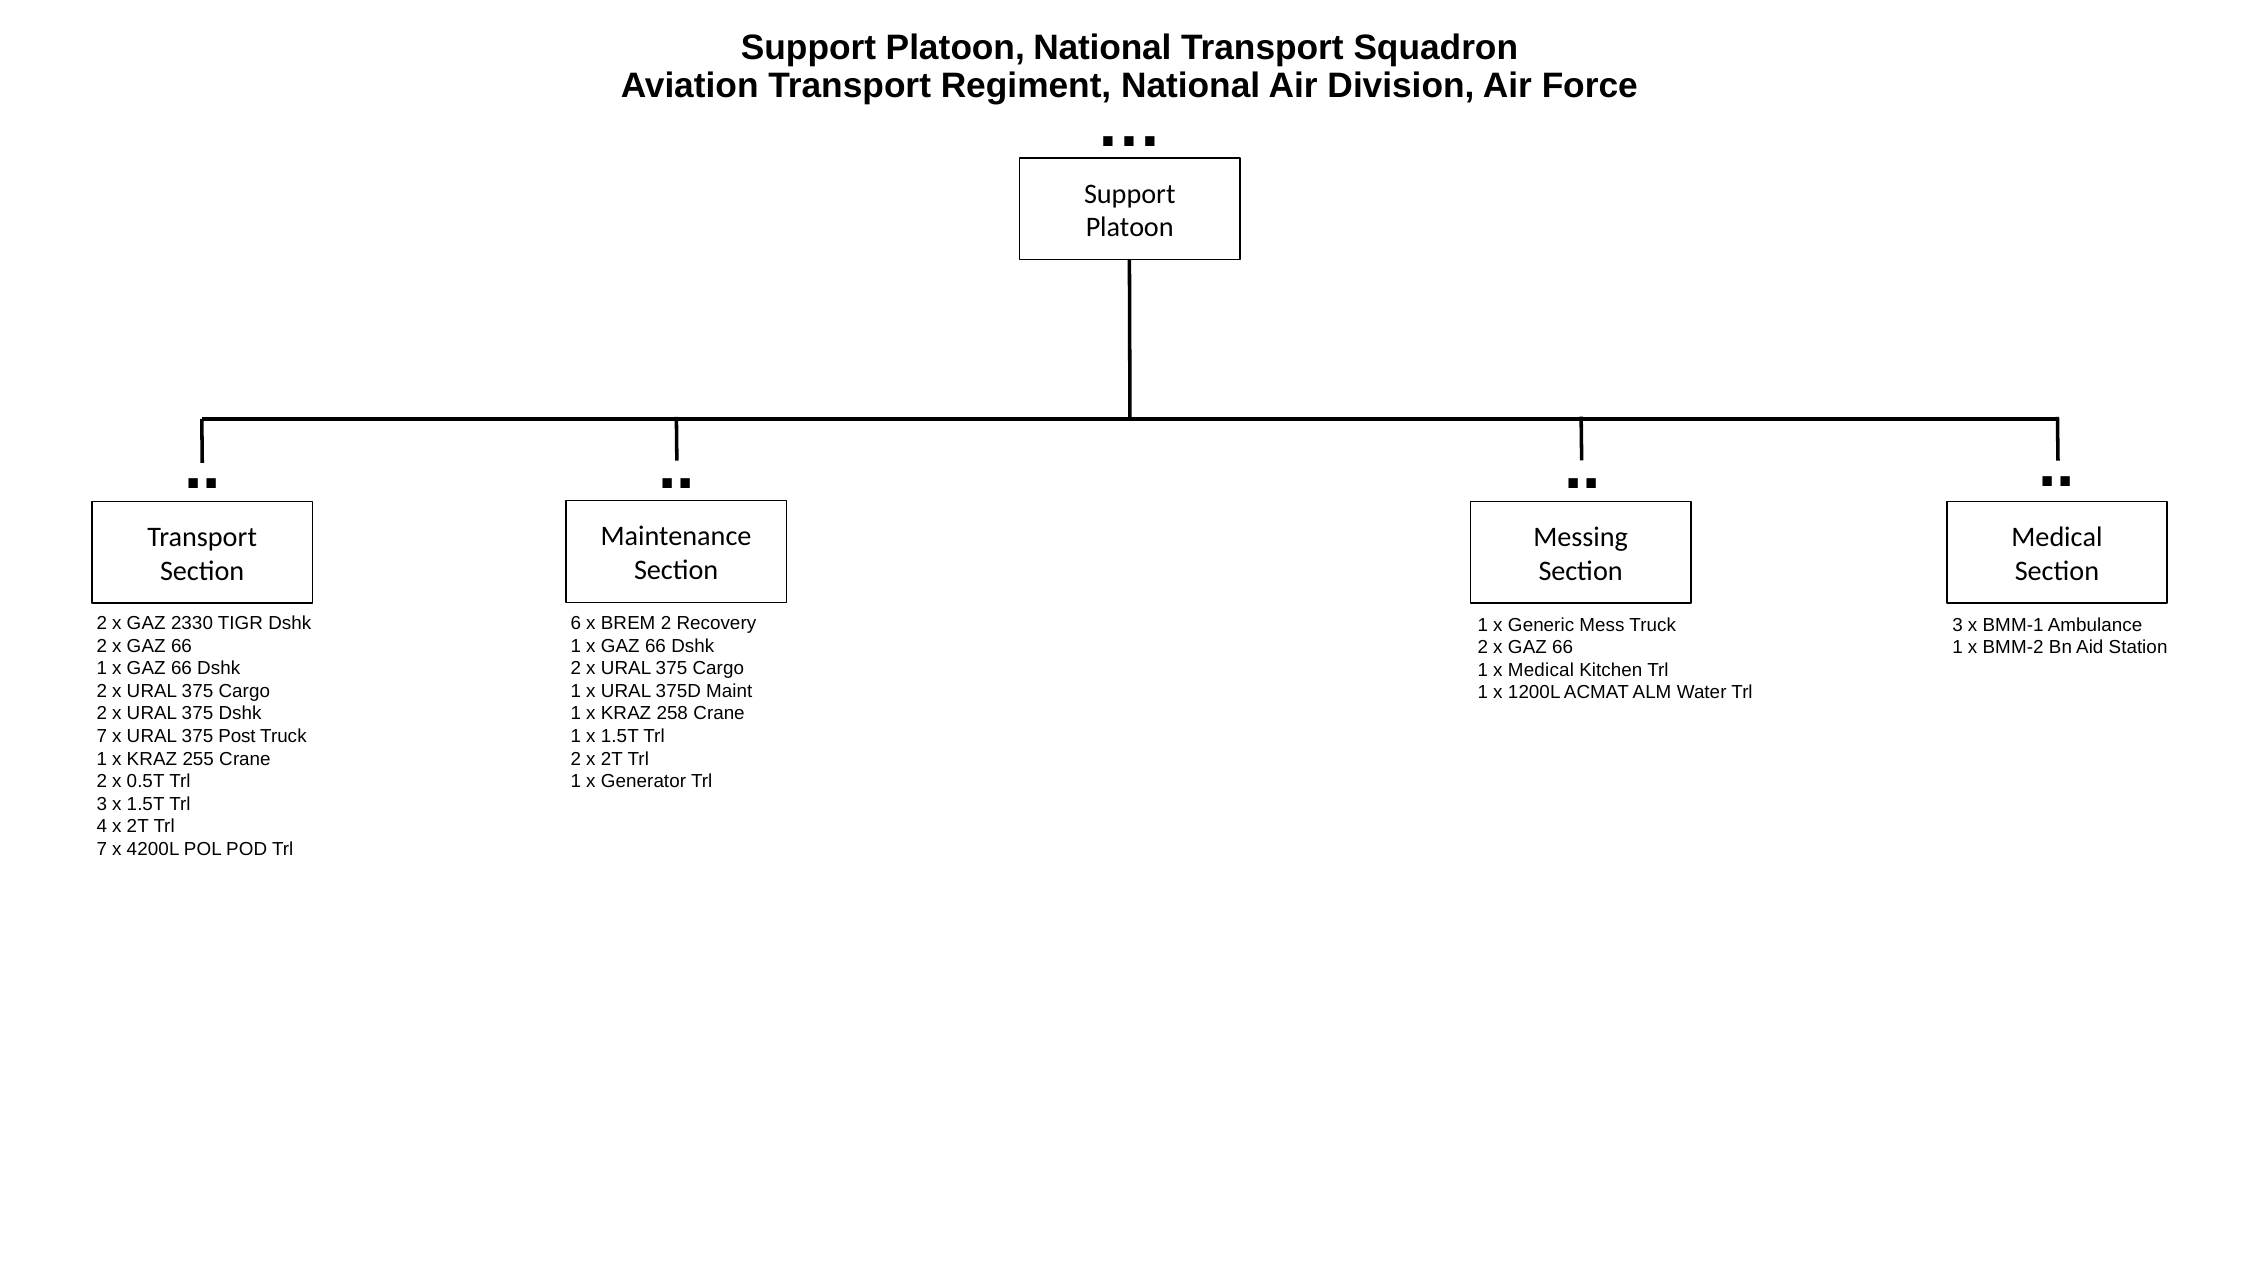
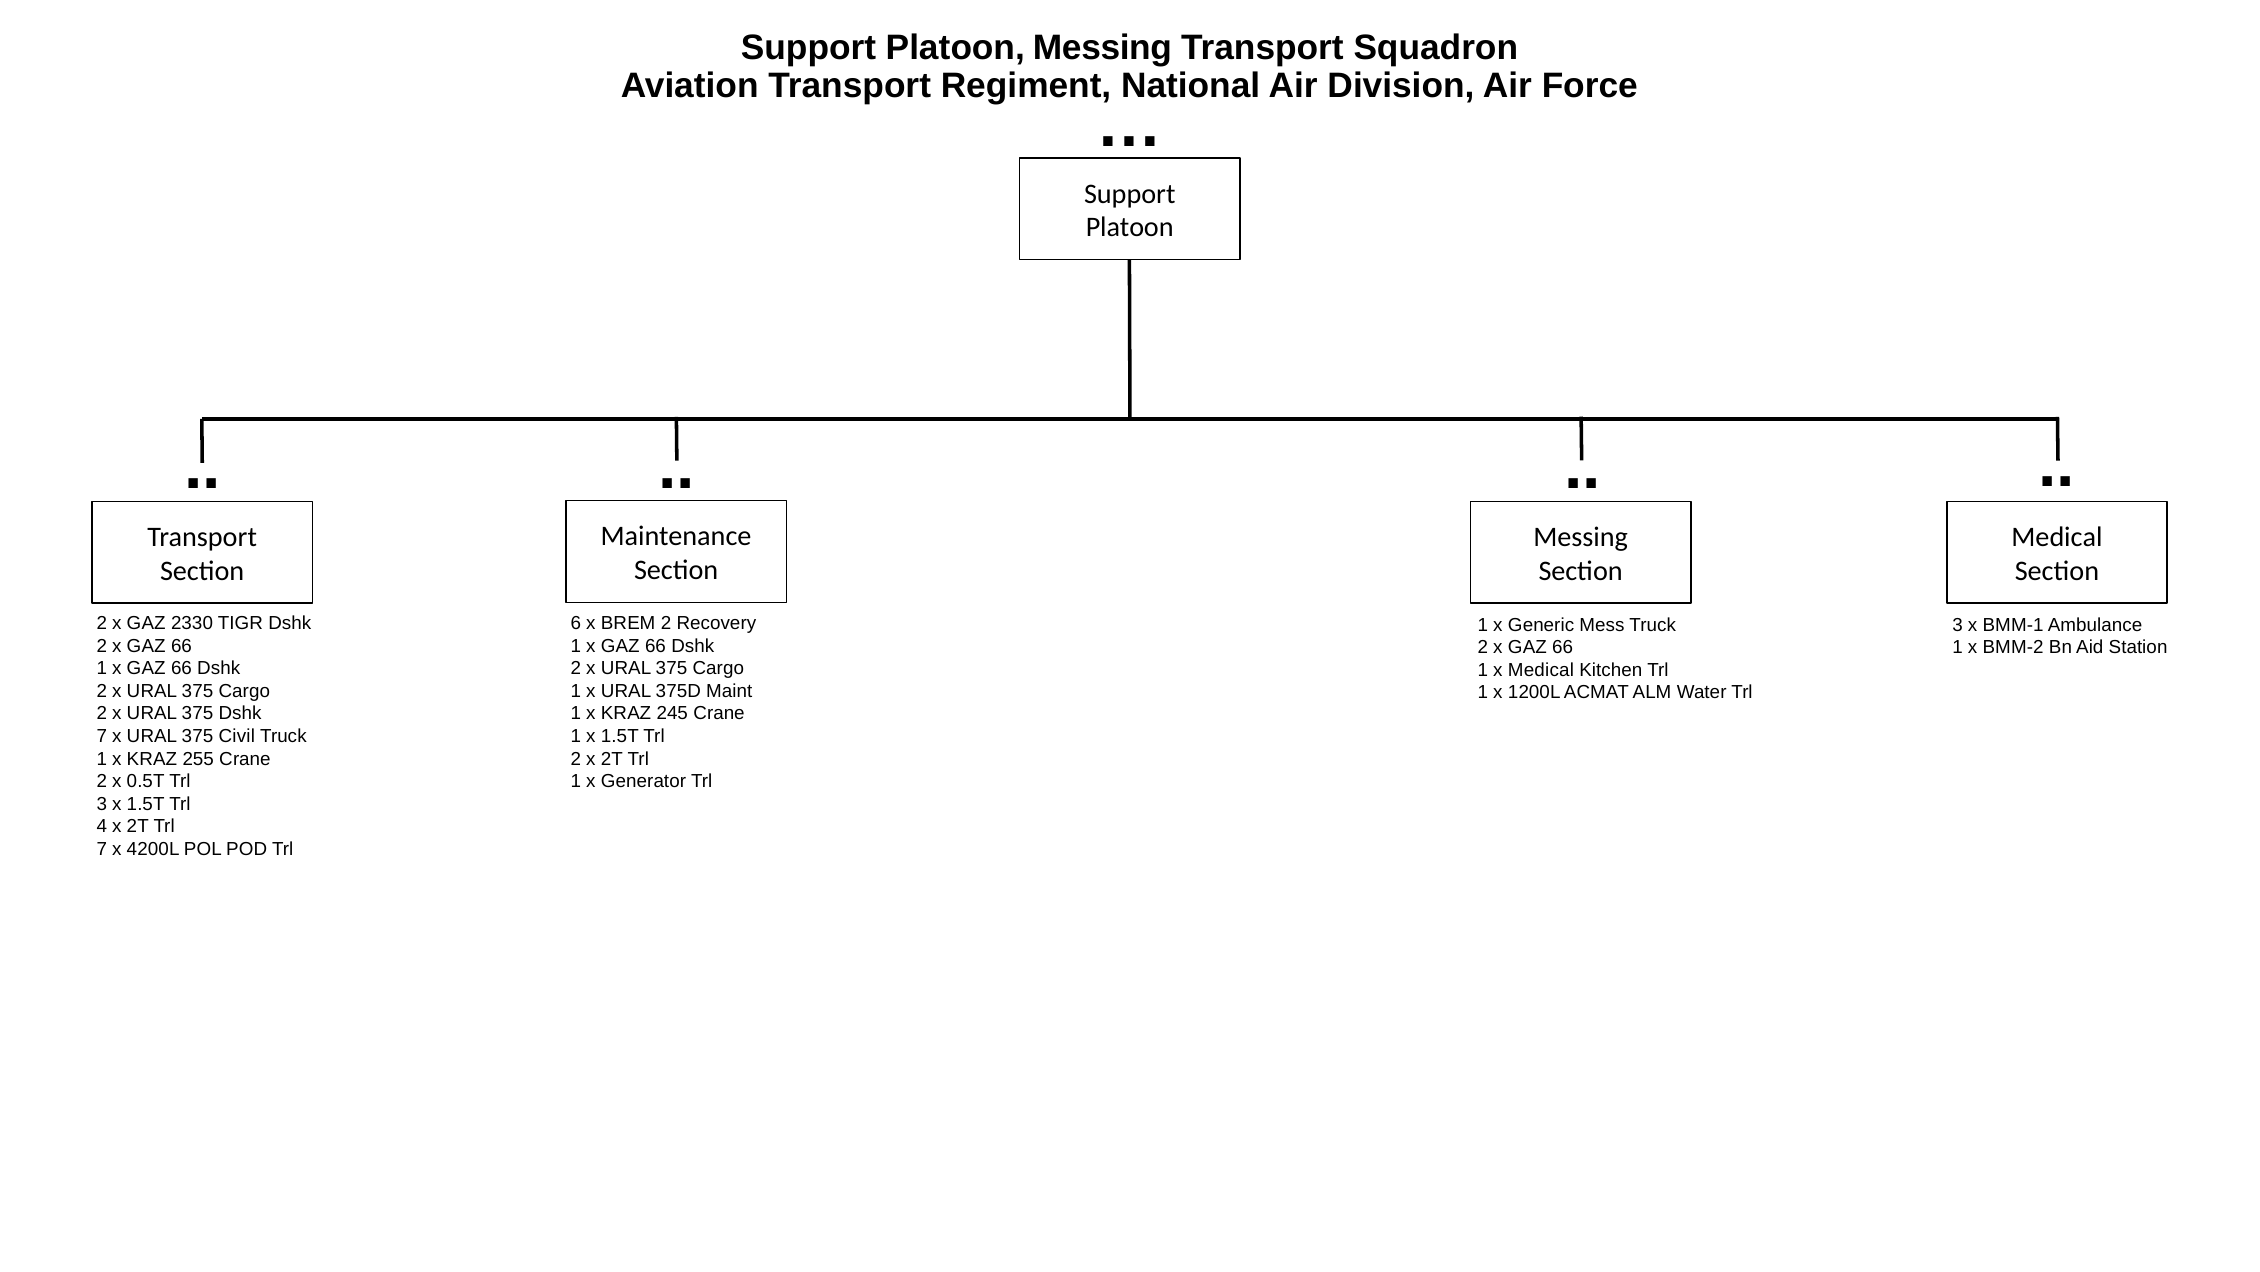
Platoon National: National -> Messing (1102, 47)
258: 258 -> 245 (672, 713)
Post: Post -> Civil (237, 736)
